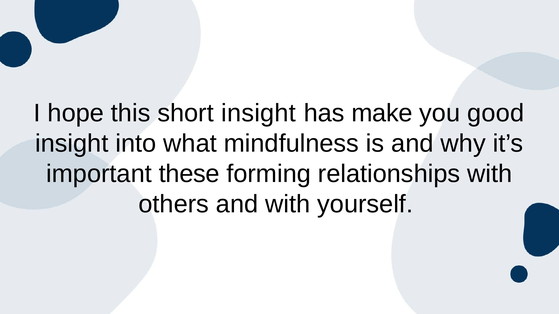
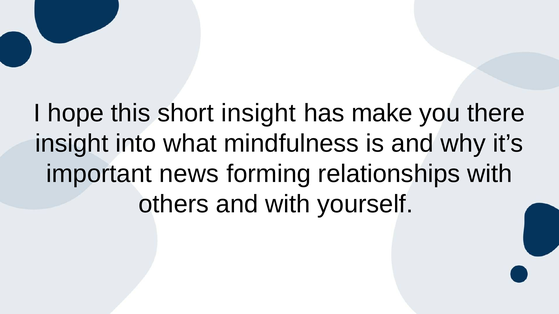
good: good -> there (496, 113)
these: these -> news (189, 174)
